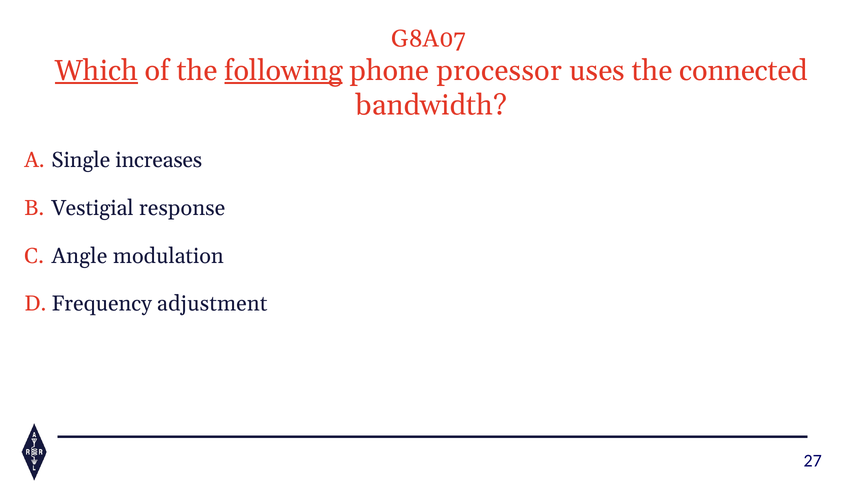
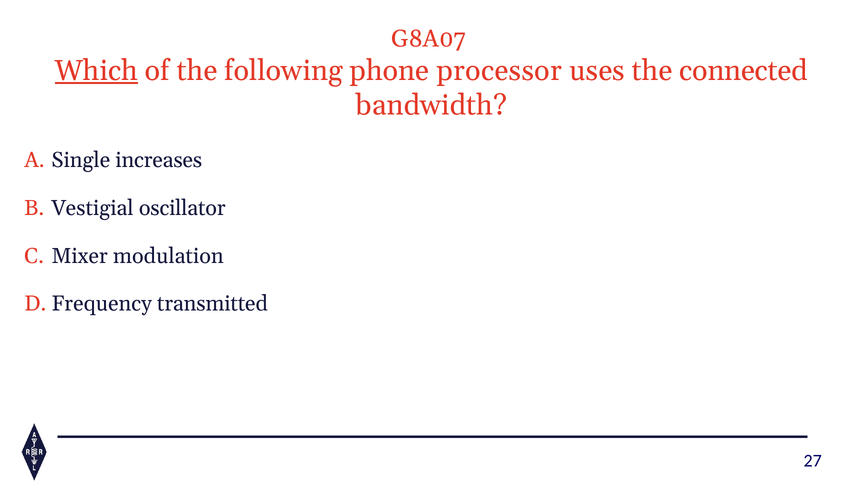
following underline: present -> none (284, 71)
response: response -> oscillator (182, 208)
Angle: Angle -> Mixer (80, 256)
adjustment: adjustment -> transmitted (212, 304)
